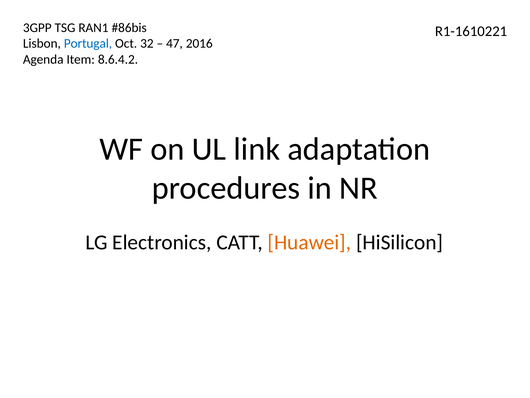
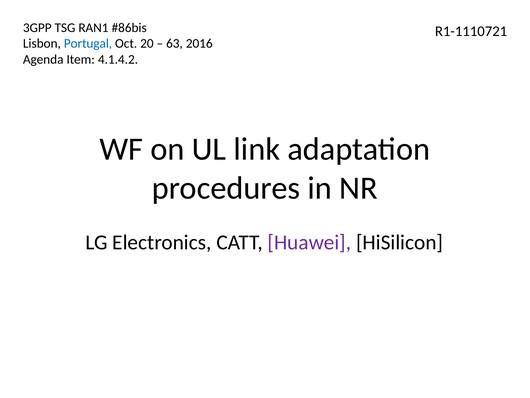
R1-1610221: R1-1610221 -> R1-1110721 (471, 31)
32: 32 -> 20 (147, 44)
47: 47 -> 63 (174, 44)
8.6.4.2: 8.6.4.2 -> 4.1.4.2 (118, 59)
Huawei colour: orange -> purple (309, 242)
